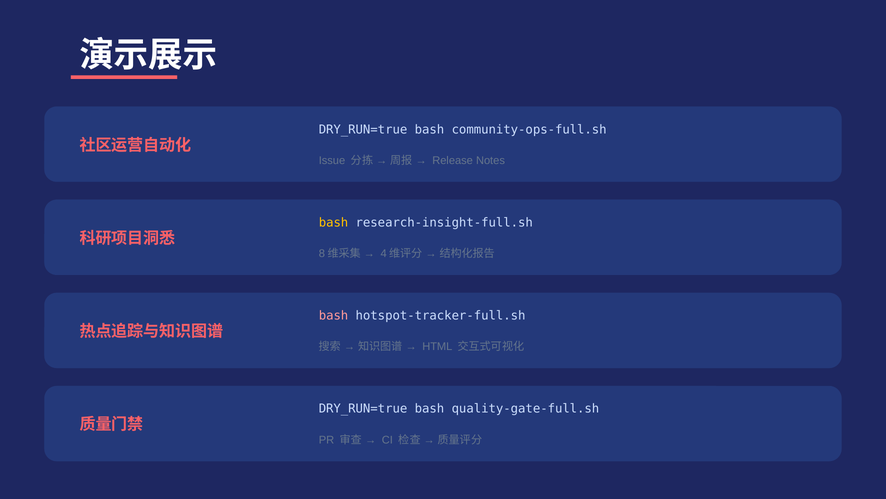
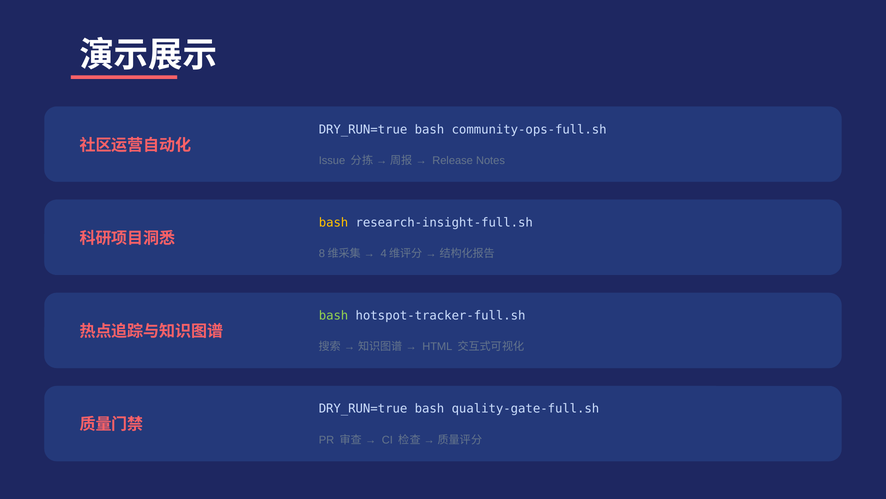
bash colour: pink -> light green (334, 315)
